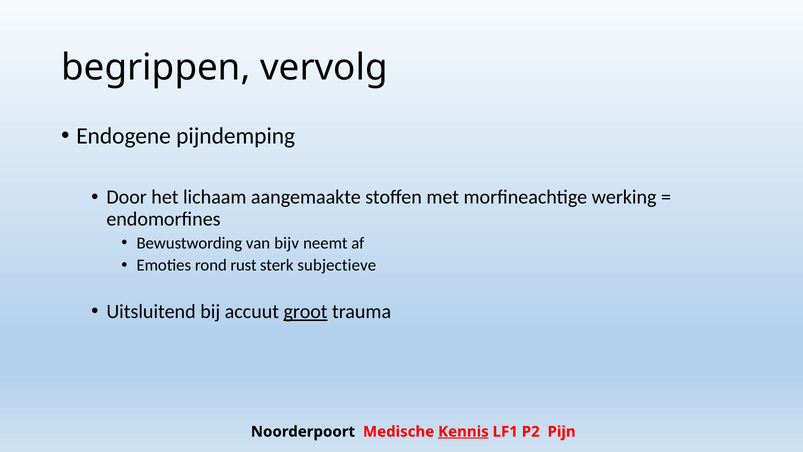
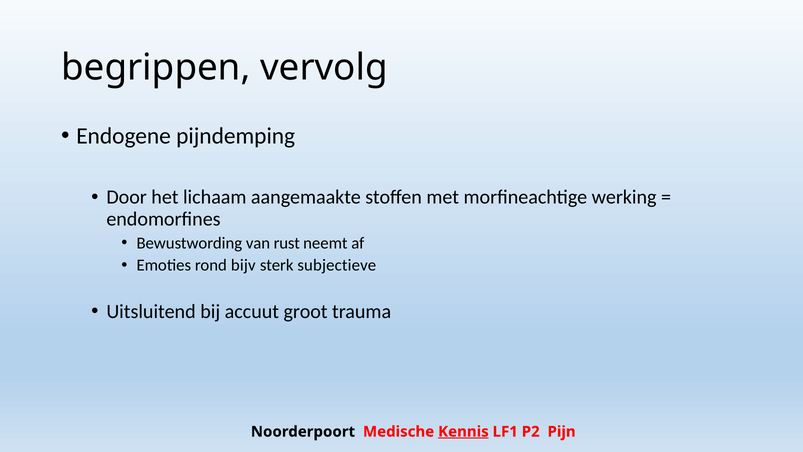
bijv: bijv -> rust (287, 243)
rust: rust -> bijv (243, 265)
groot underline: present -> none (306, 311)
